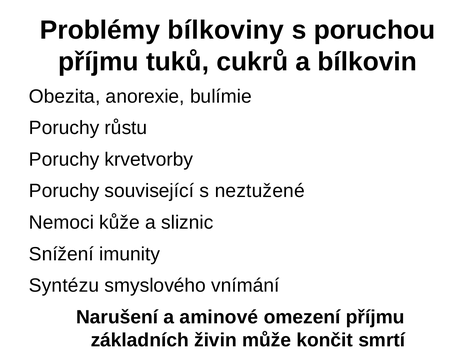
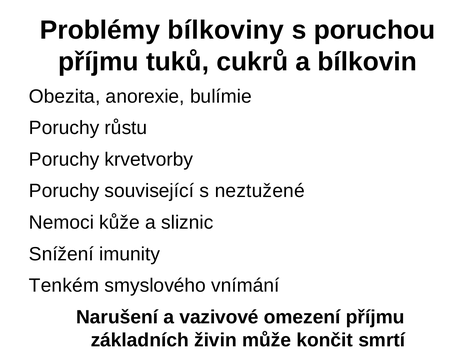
Syntézu: Syntézu -> Tenkém (64, 285)
aminové: aminové -> vazivové (219, 317)
